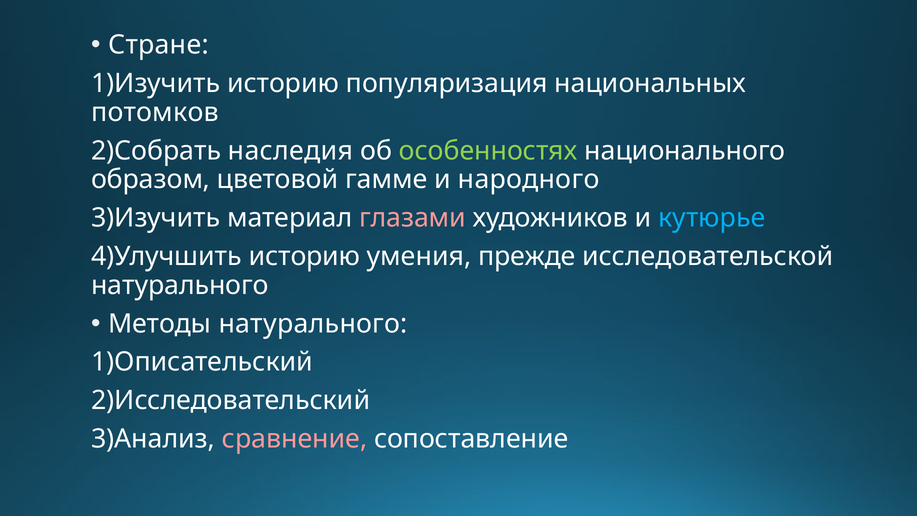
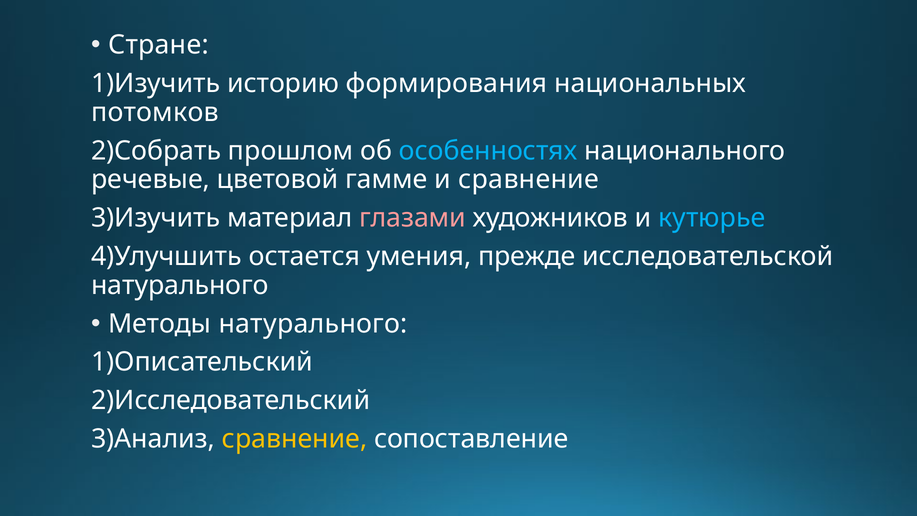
популяризация: популяризация -> формирования (447, 84)
наследия: наследия -> прошлом (291, 151)
особенностях colour: light green -> light blue (488, 151)
образом: образом -> речевые (151, 180)
и народного: народного -> сравнение (529, 180)
4)Улучшить историю: историю -> остается (304, 256)
сравнение colour: pink -> yellow (295, 439)
